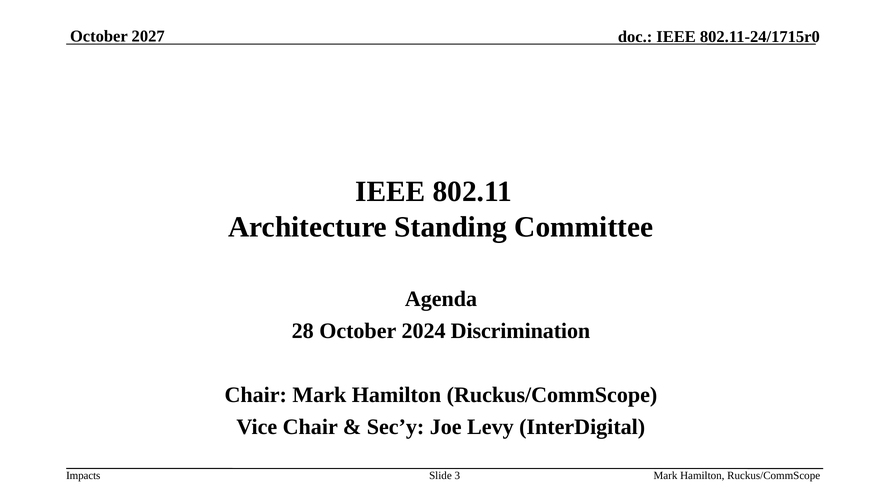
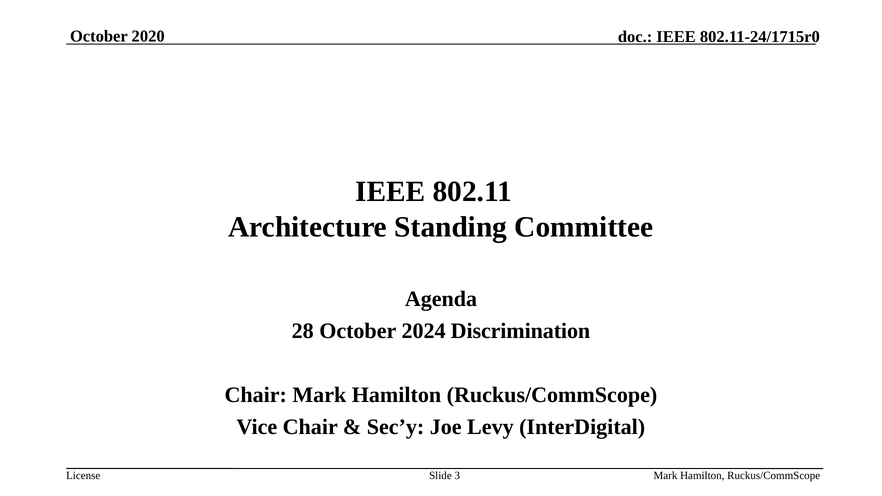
2027: 2027 -> 2020 (148, 36)
Impacts: Impacts -> License (83, 476)
